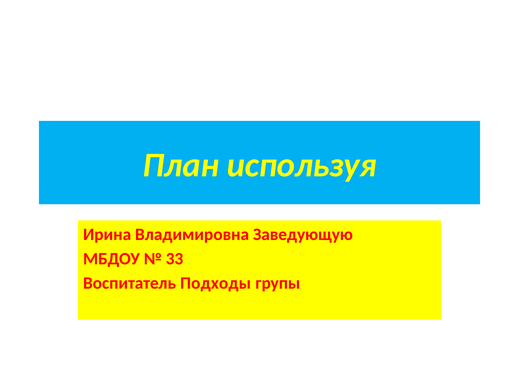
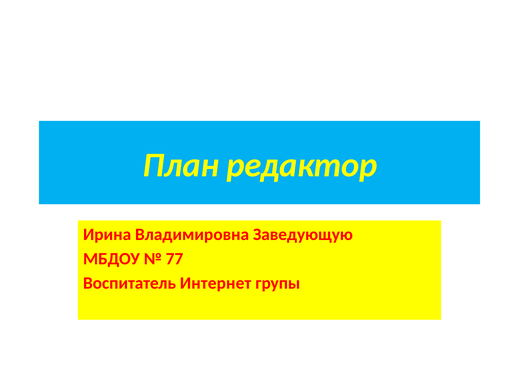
используя: используя -> редактор (302, 165)
33: 33 -> 77 (174, 259)
Подходы: Подходы -> Интернет (216, 283)
